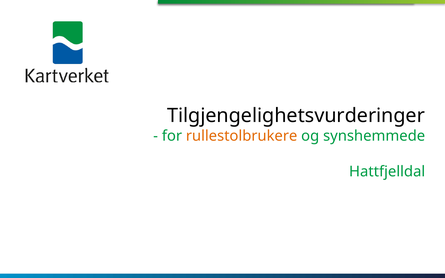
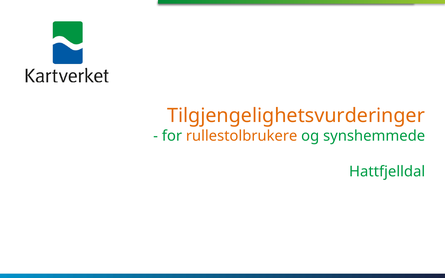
Tilgjengelighetsvurderinger colour: black -> orange (296, 116)
